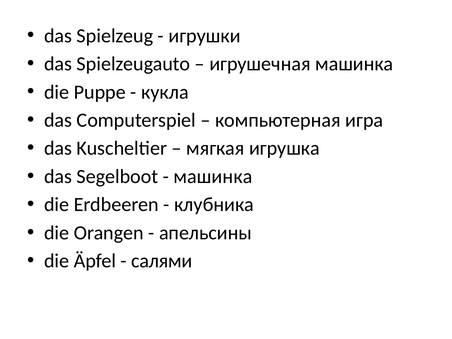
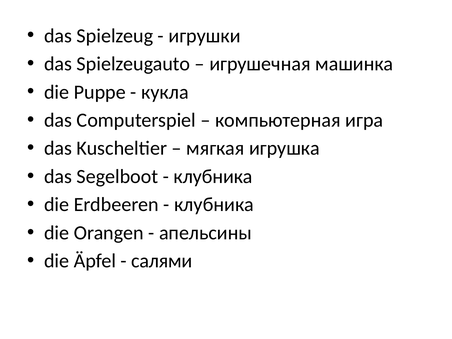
машинка: машинка -> клубника (213, 177)
